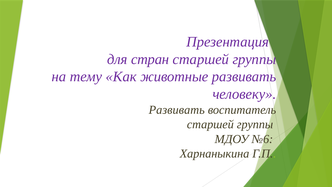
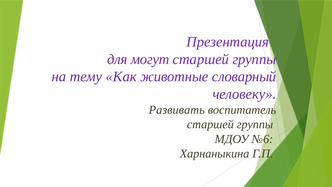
стран: стран -> могут (150, 59)
животные развивать: развивать -> словарный (244, 77)
